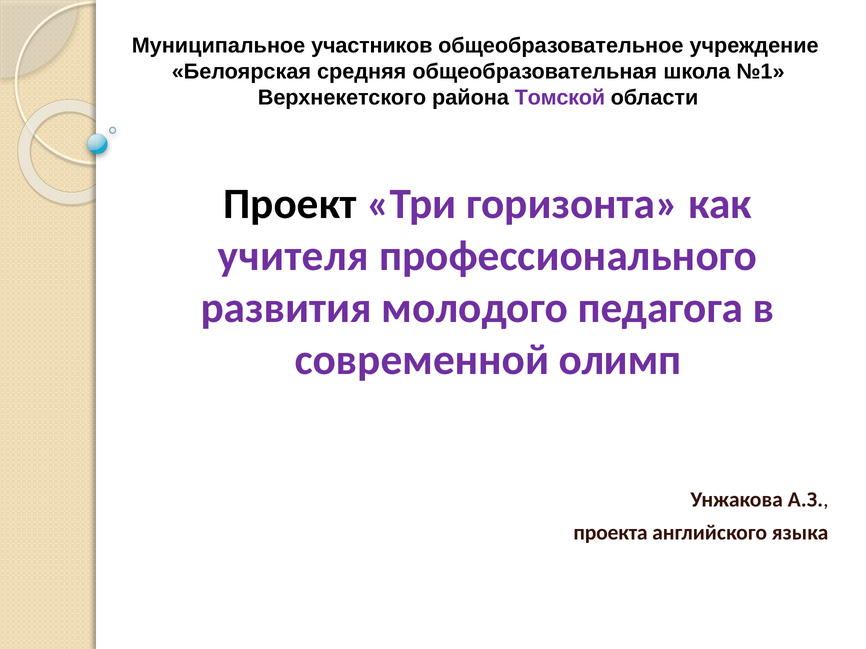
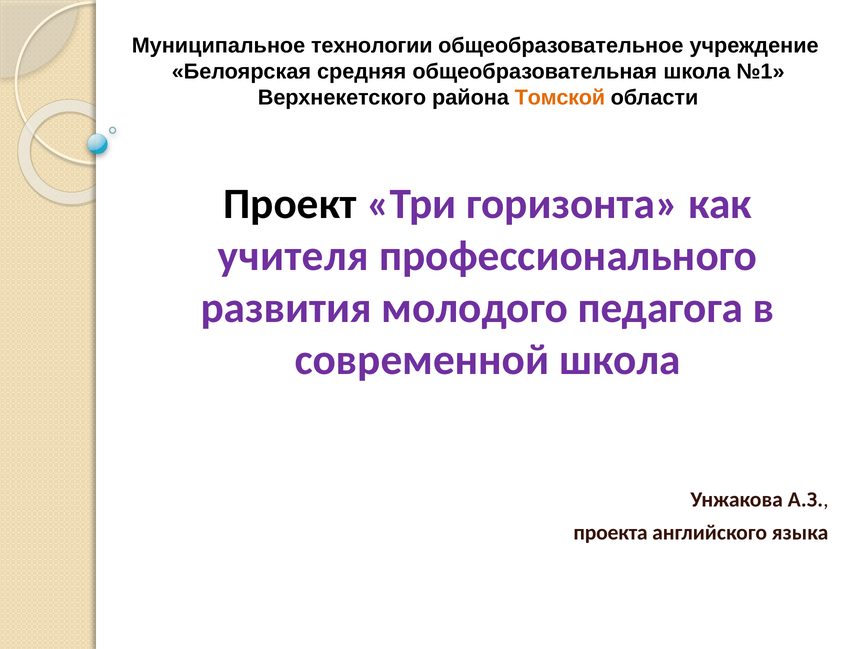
участников: участников -> технологии (372, 46)
Томской colour: purple -> orange (560, 98)
современной олимп: олимп -> школа (620, 360)
